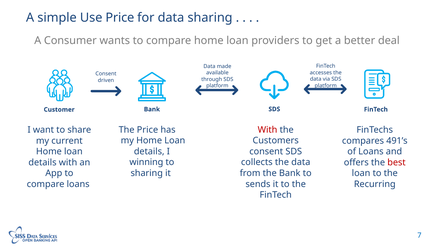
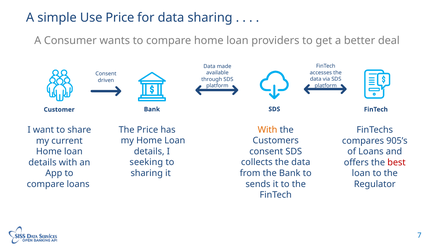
With colour: red -> orange (268, 130)
491’s: 491’s -> 905’s (397, 141)
winning: winning -> seeking (146, 162)
Recurring: Recurring -> Regulator (375, 184)
